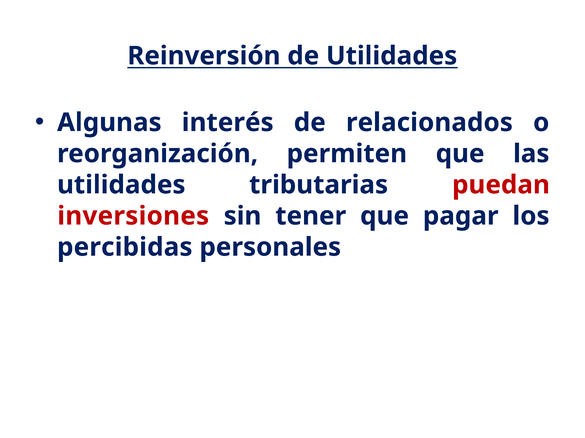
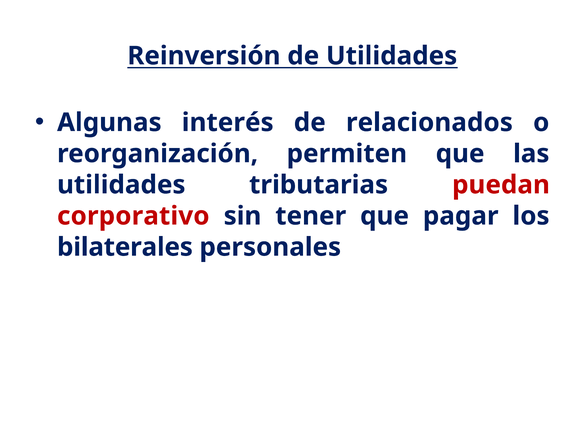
inversiones: inversiones -> corporativo (133, 216)
percibidas: percibidas -> bilaterales (125, 248)
